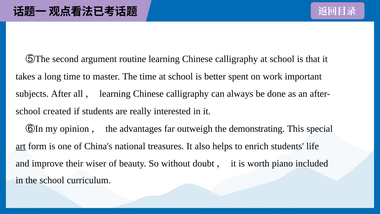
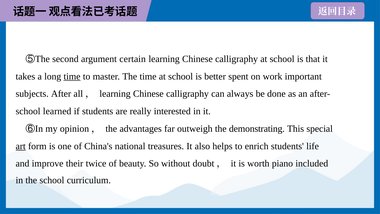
routine: routine -> certain (133, 59)
time underline: none -> present (72, 76)
created: created -> learned (57, 111)
wiser: wiser -> twice (96, 163)
